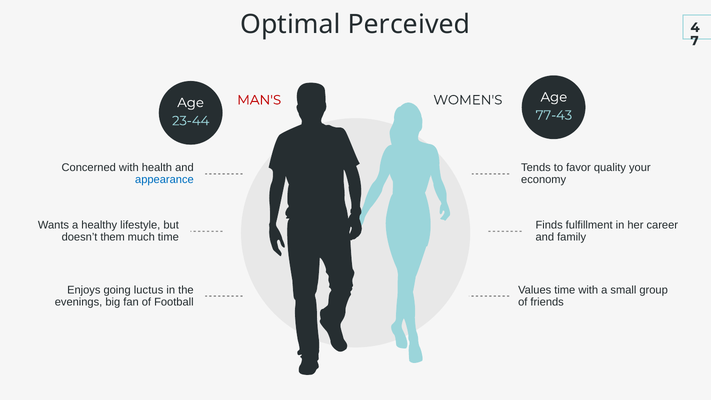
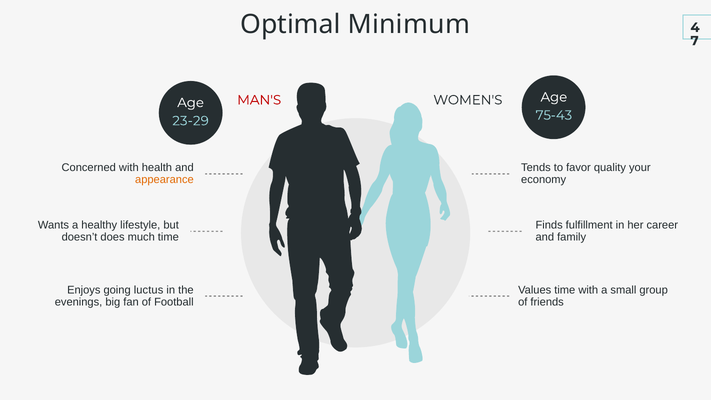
Perceived: Perceived -> Minimum (409, 25)
77-43: 77-43 -> 75-43 (554, 115)
23-44: 23-44 -> 23-29 (191, 121)
appearance colour: blue -> orange (164, 180)
them: them -> does (113, 237)
